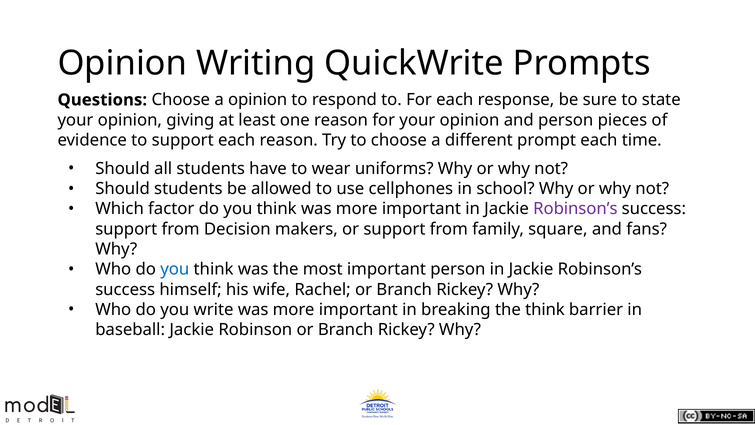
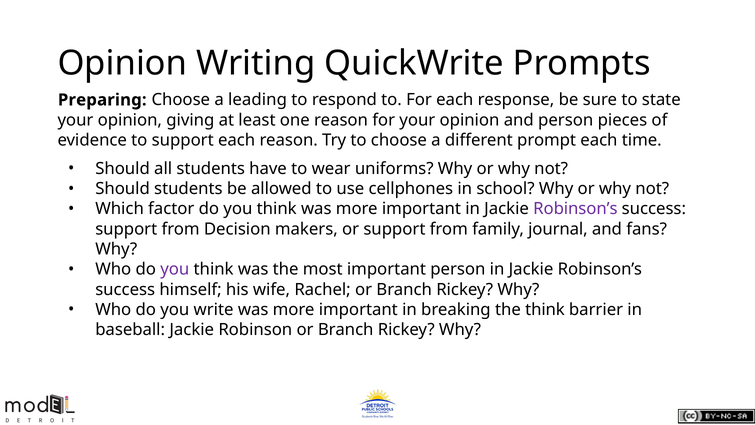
Questions: Questions -> Preparing (102, 100)
a opinion: opinion -> leading (258, 100)
square: square -> journal (558, 229)
you colour: blue -> purple (175, 269)
